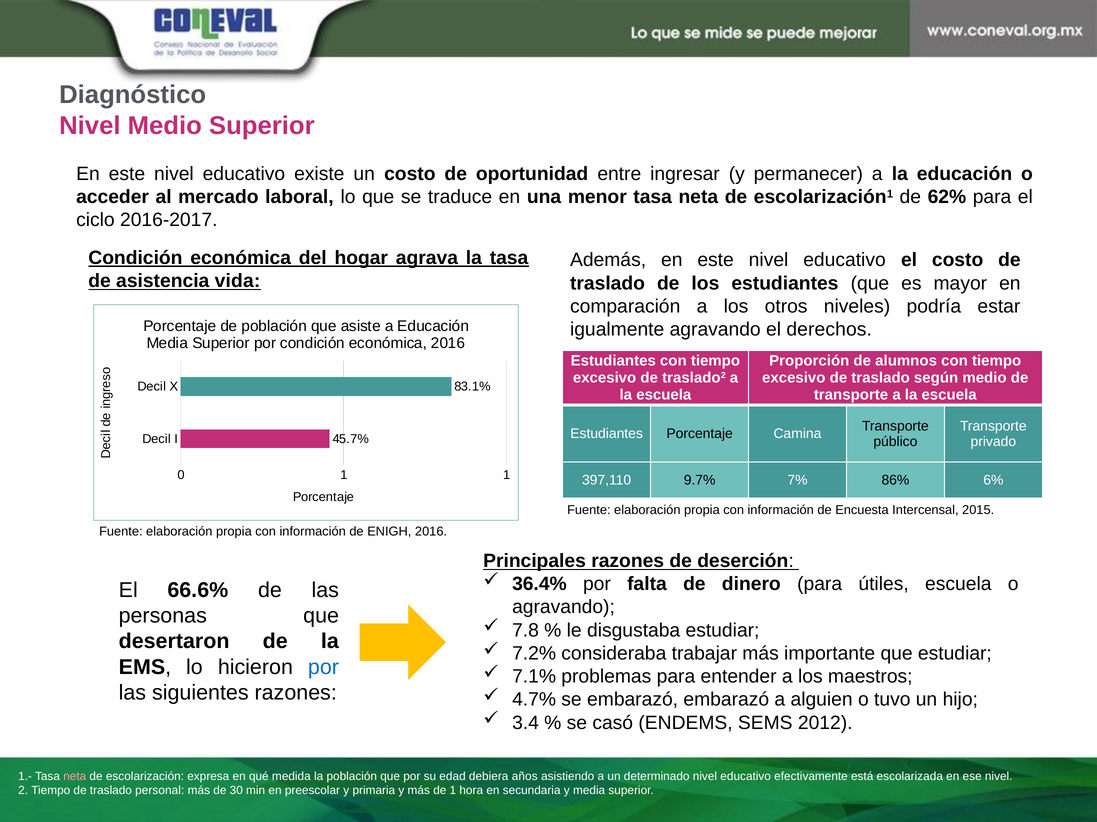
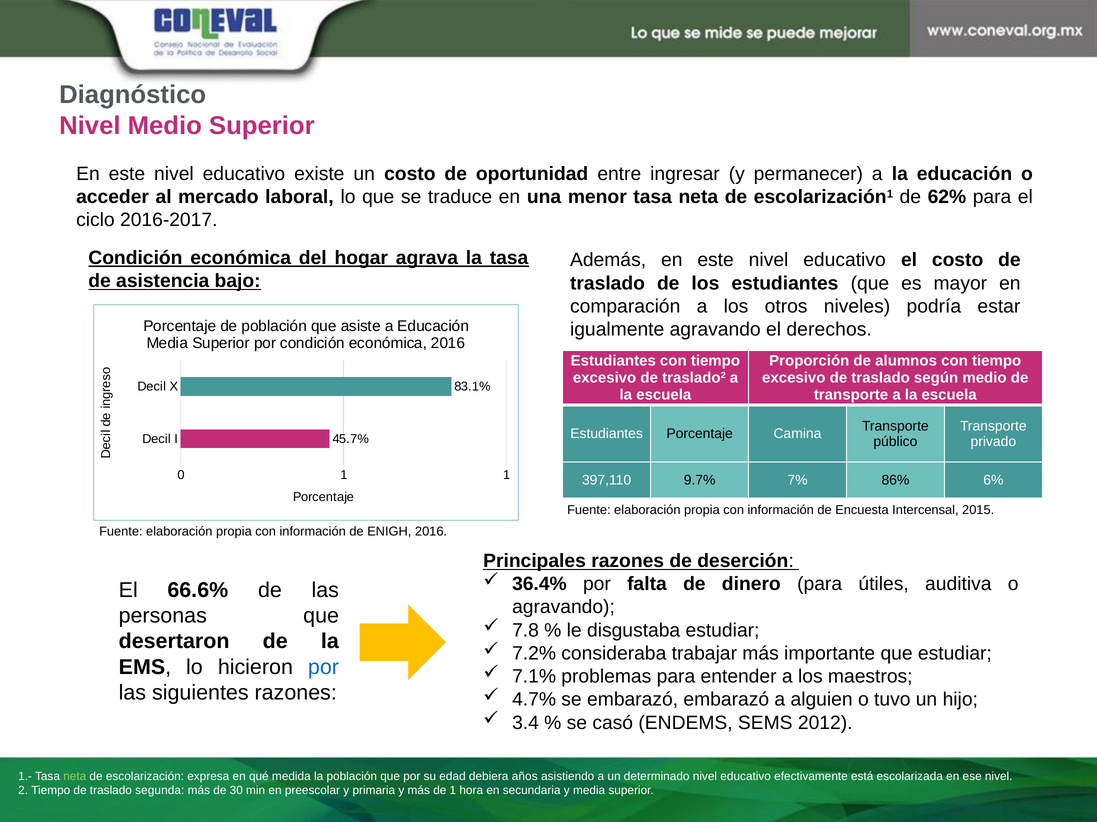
vida: vida -> bajo (238, 281)
útiles escuela: escuela -> auditiva (958, 584)
neta colour: pink -> light green (75, 777)
personal: personal -> segunda (160, 791)
